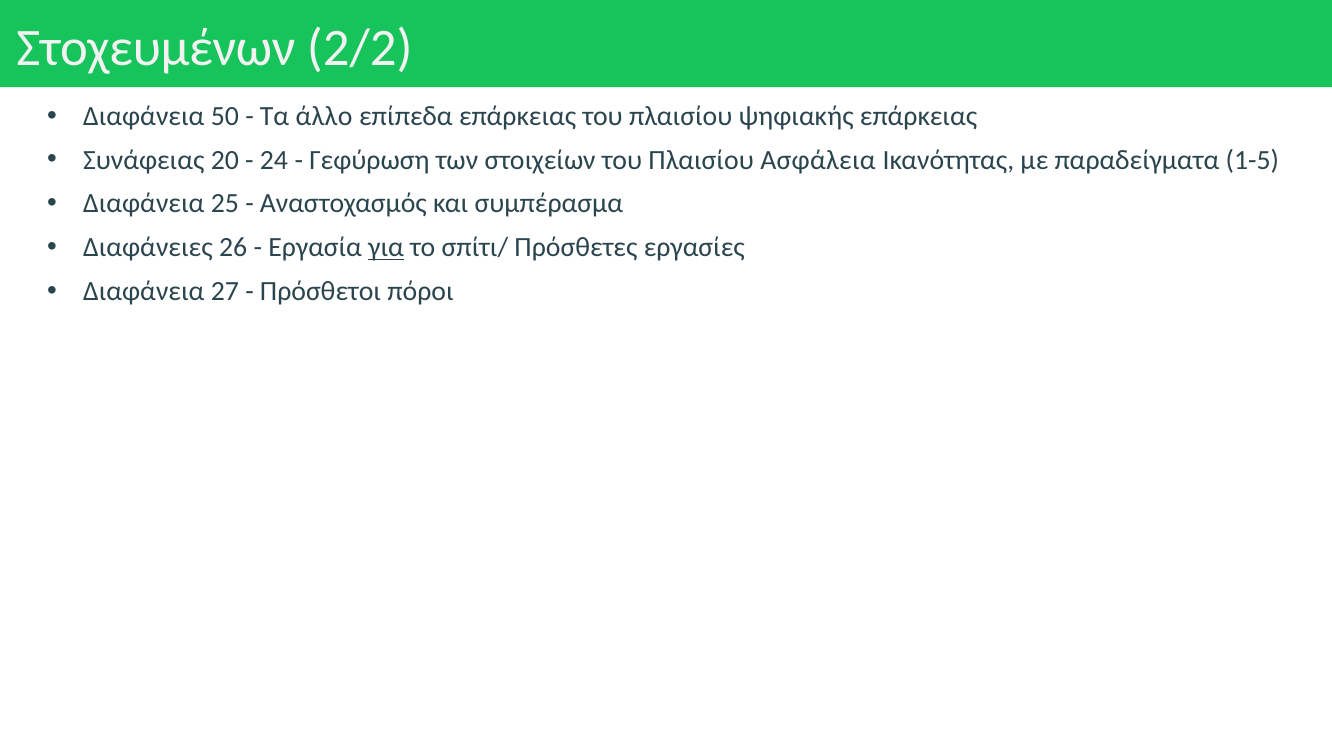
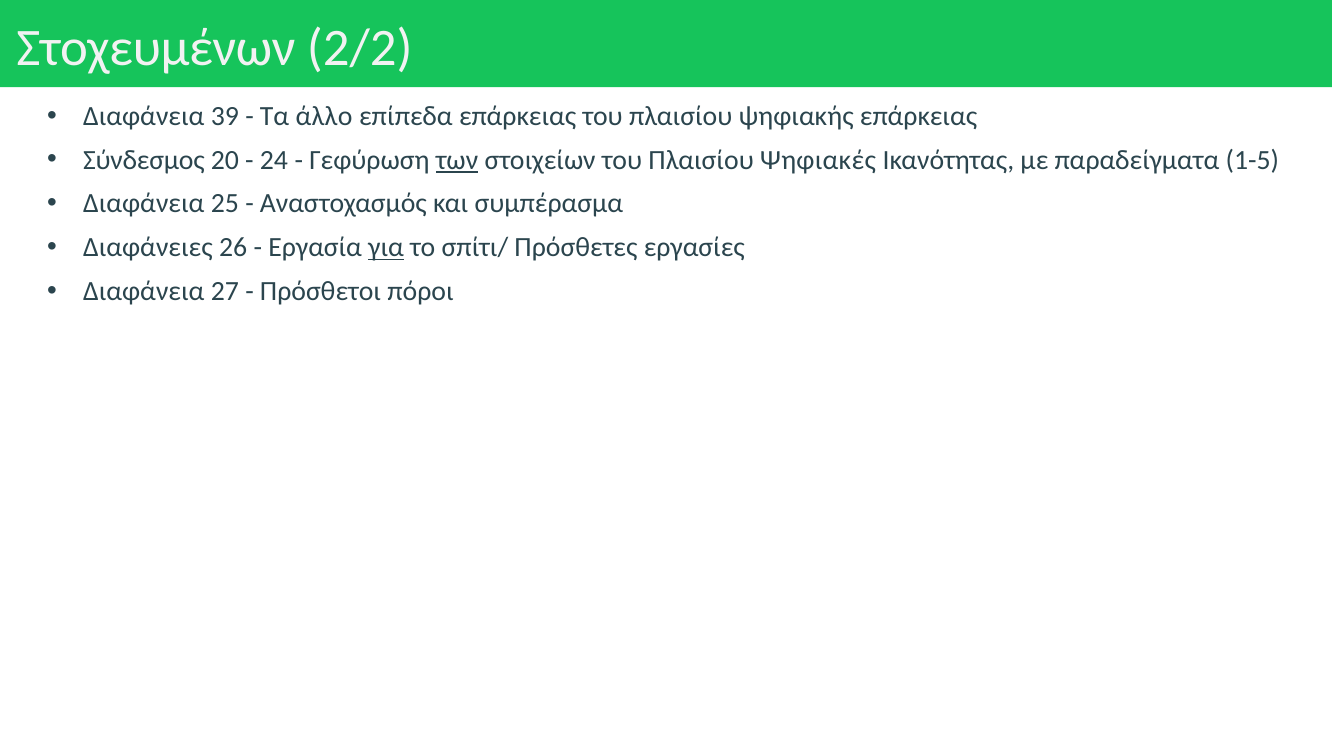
50: 50 -> 39 (225, 116)
Συνάφειας: Συνάφειας -> Σύνδεσμος (144, 160)
των underline: none -> present (457, 160)
Ασφάλεια: Ασφάλεια -> Ψηφιακές (818, 160)
